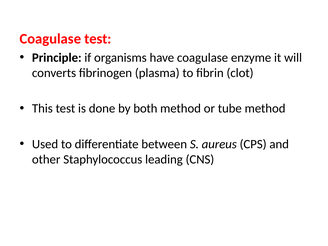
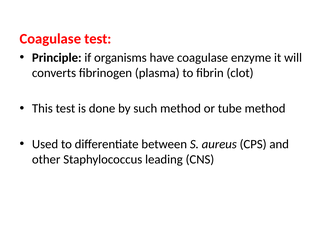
both: both -> such (145, 109)
